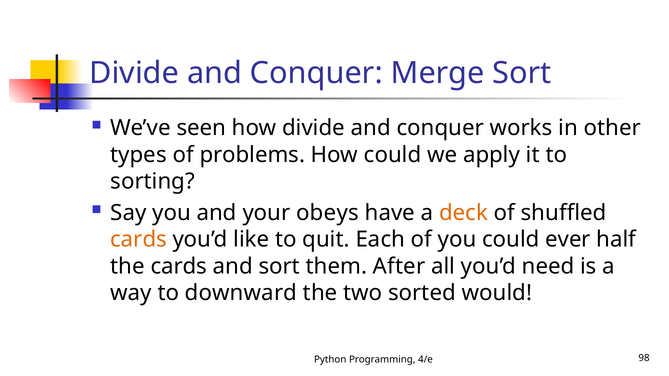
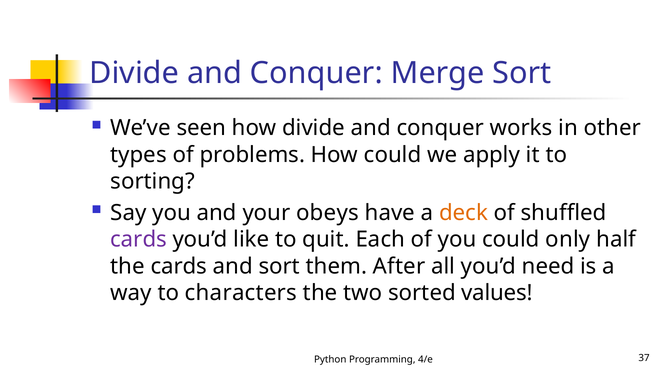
cards colour: orange -> purple (139, 240)
ever: ever -> only (568, 240)
downward: downward -> characters (241, 293)
would: would -> values (497, 293)
98: 98 -> 37 (644, 358)
